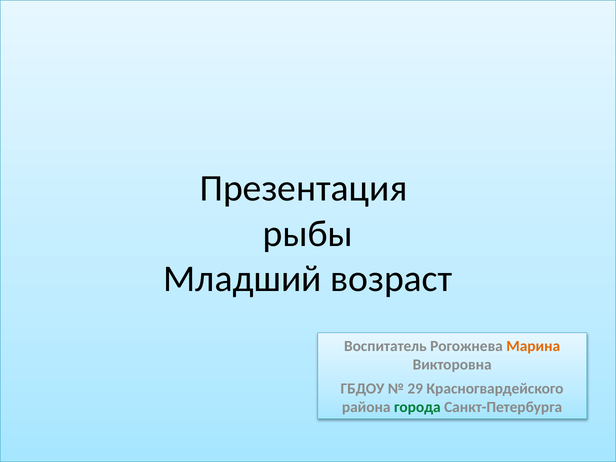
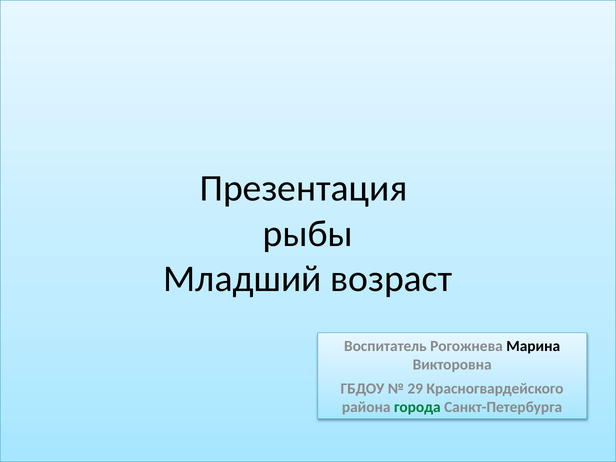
Марина colour: orange -> black (533, 346)
